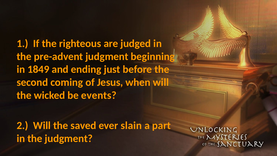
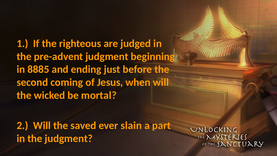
1849: 1849 -> 8885 (38, 69)
events: events -> mortal (99, 95)
